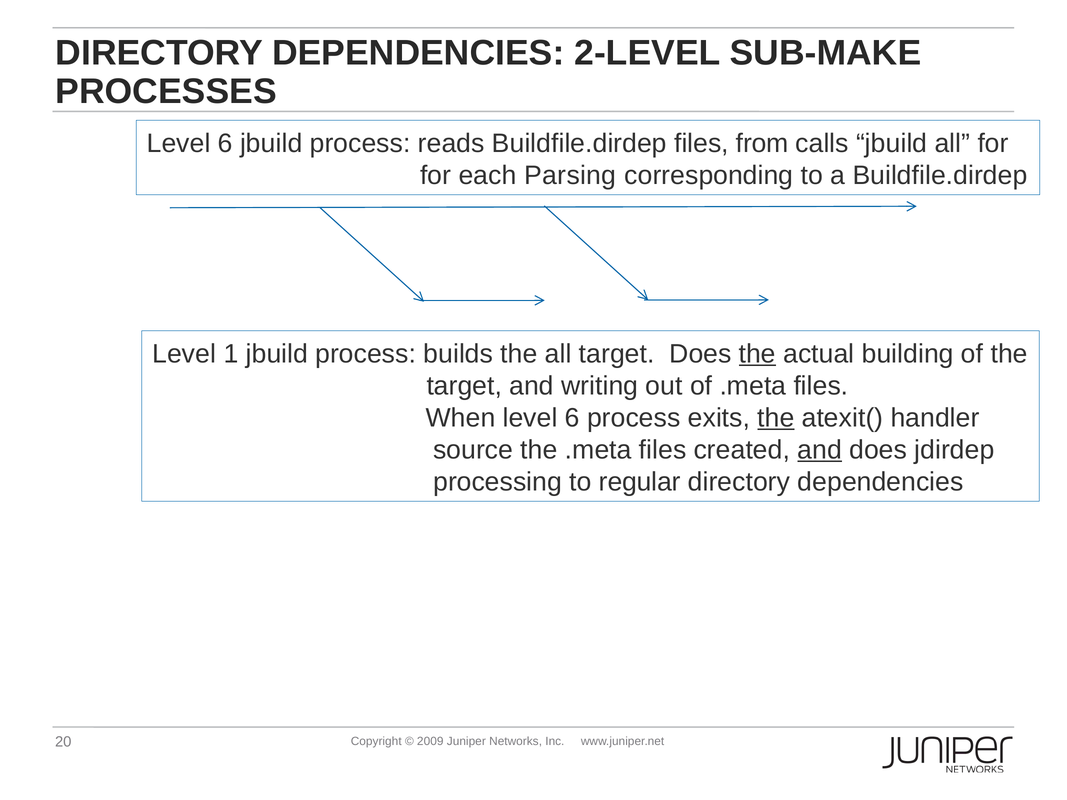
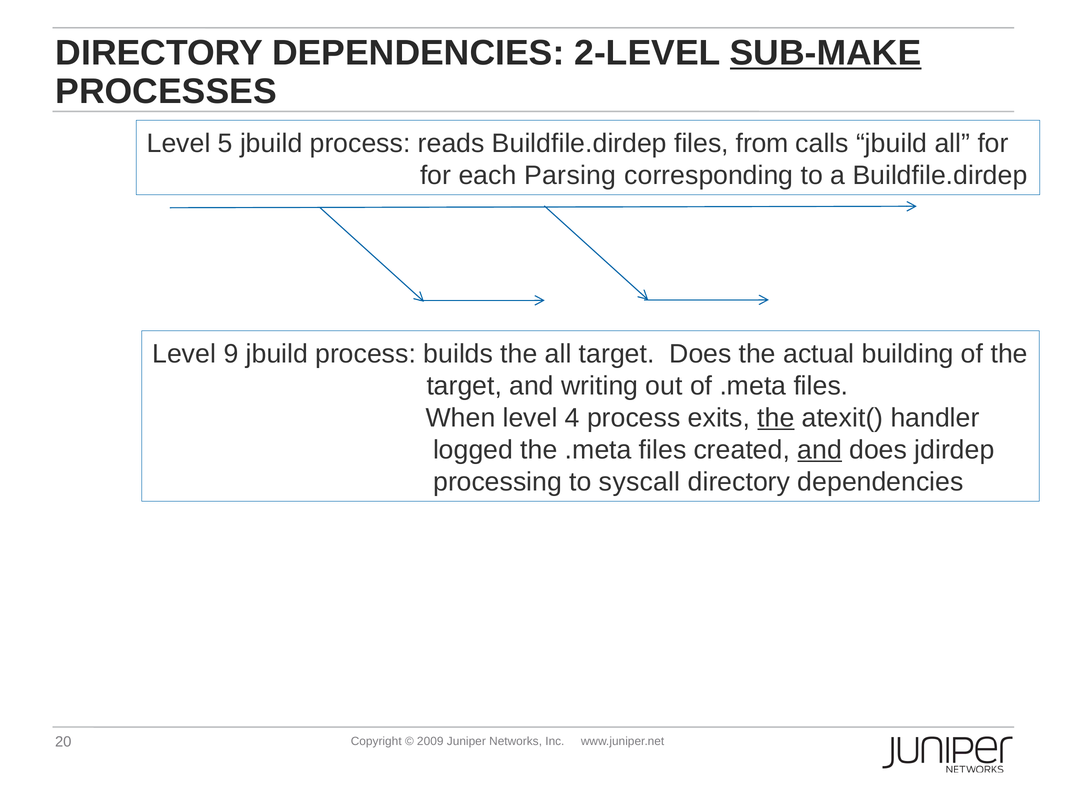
SUB-MAKE underline: none -> present (826, 53)
6: 6 -> 5 (225, 143)
1: 1 -> 9 (231, 354)
the underline: present -> none (757, 354)
When level 6: 6 -> 4 (572, 418)
source: source -> logged (473, 450)
regular: regular -> syscall (640, 482)
